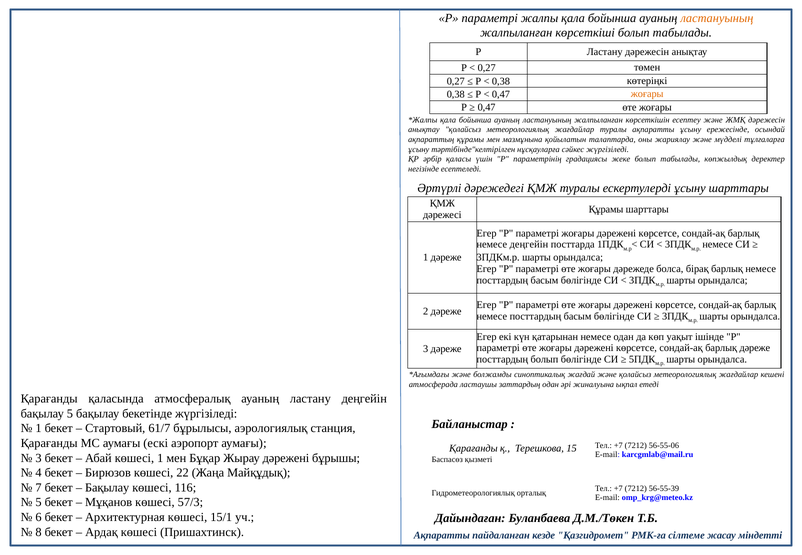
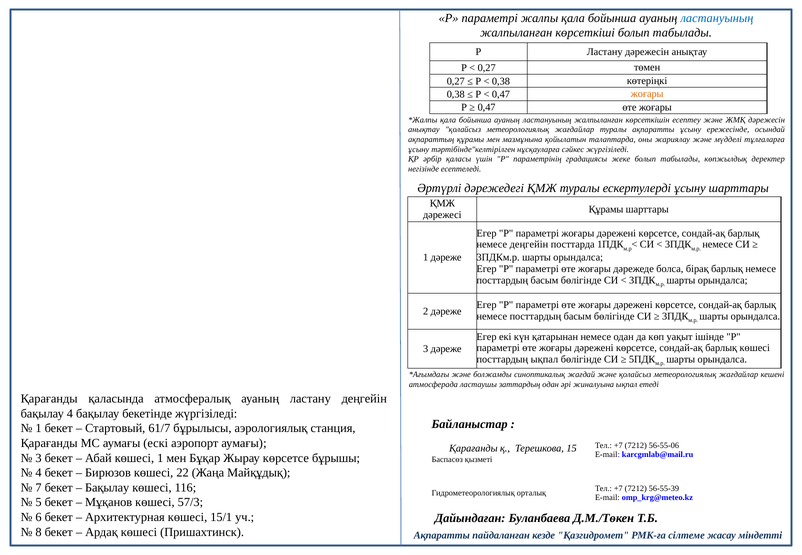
ластануының colour: orange -> blue (717, 18)
барлық дәреже: дәреже -> көшесі (755, 348)
посттардың болып: болып -> ықпал (544, 359)
бақылау 5: 5 -> 4 (70, 414)
Жырау дәрежені: дәрежені -> көрсетсе (286, 458)
